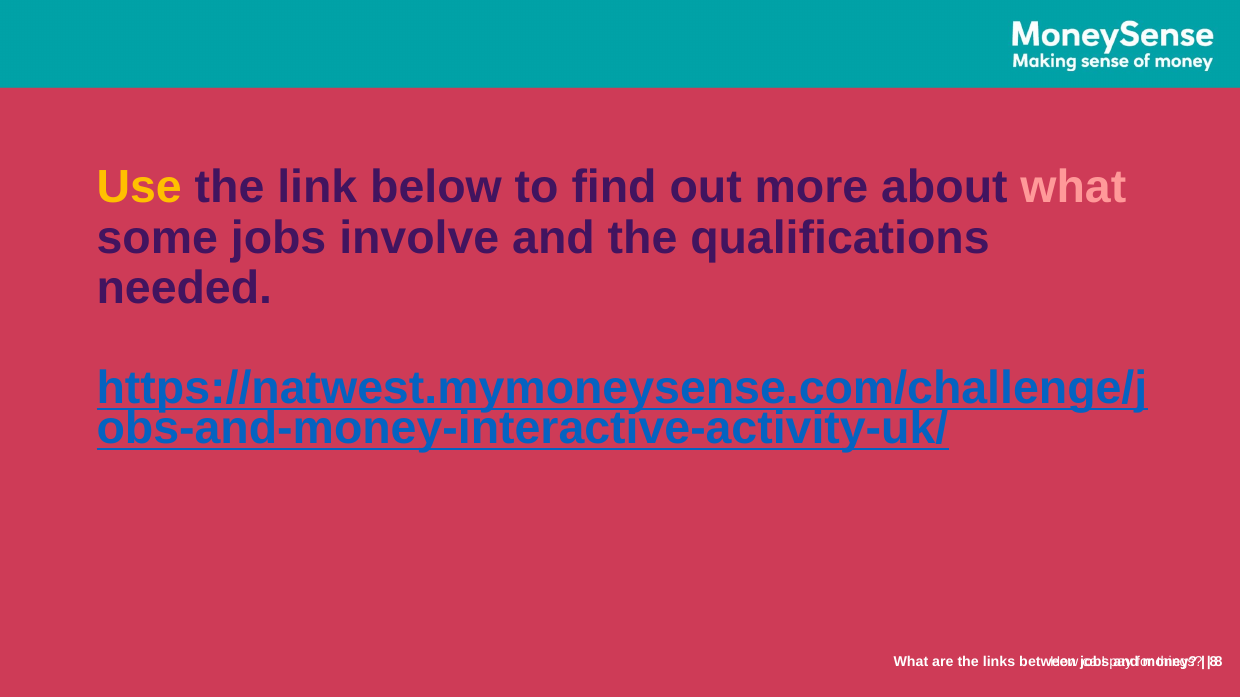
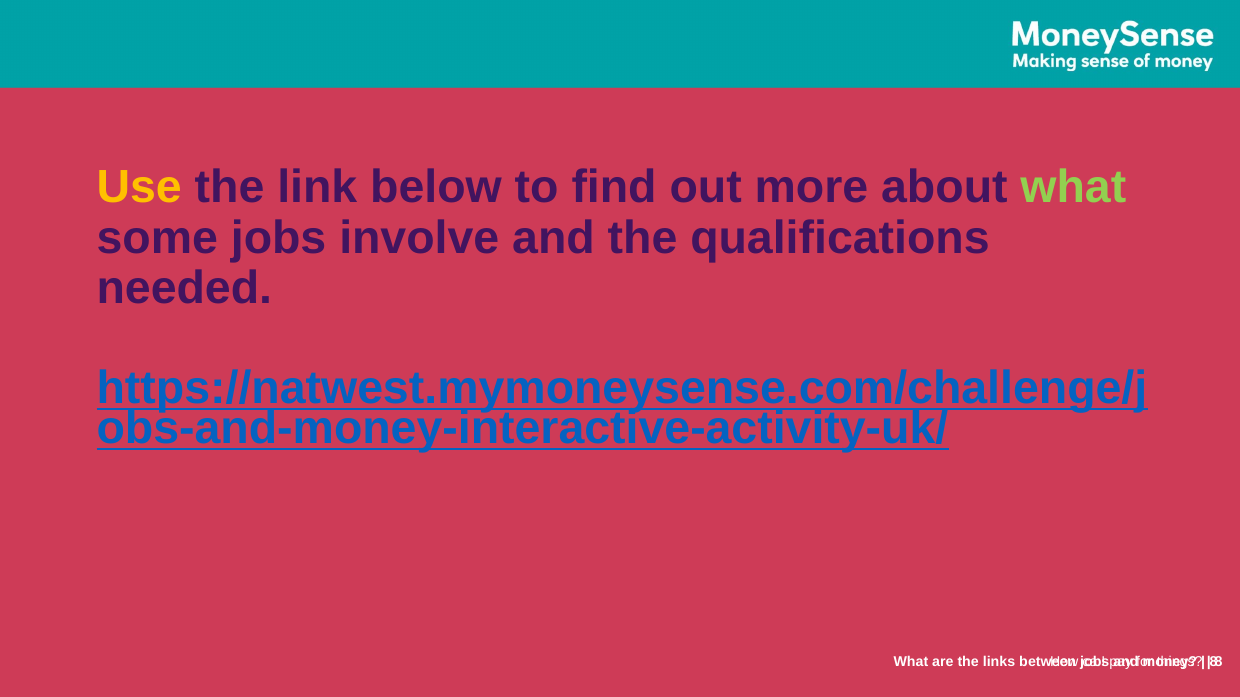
what colour: pink -> light green (1073, 188)
